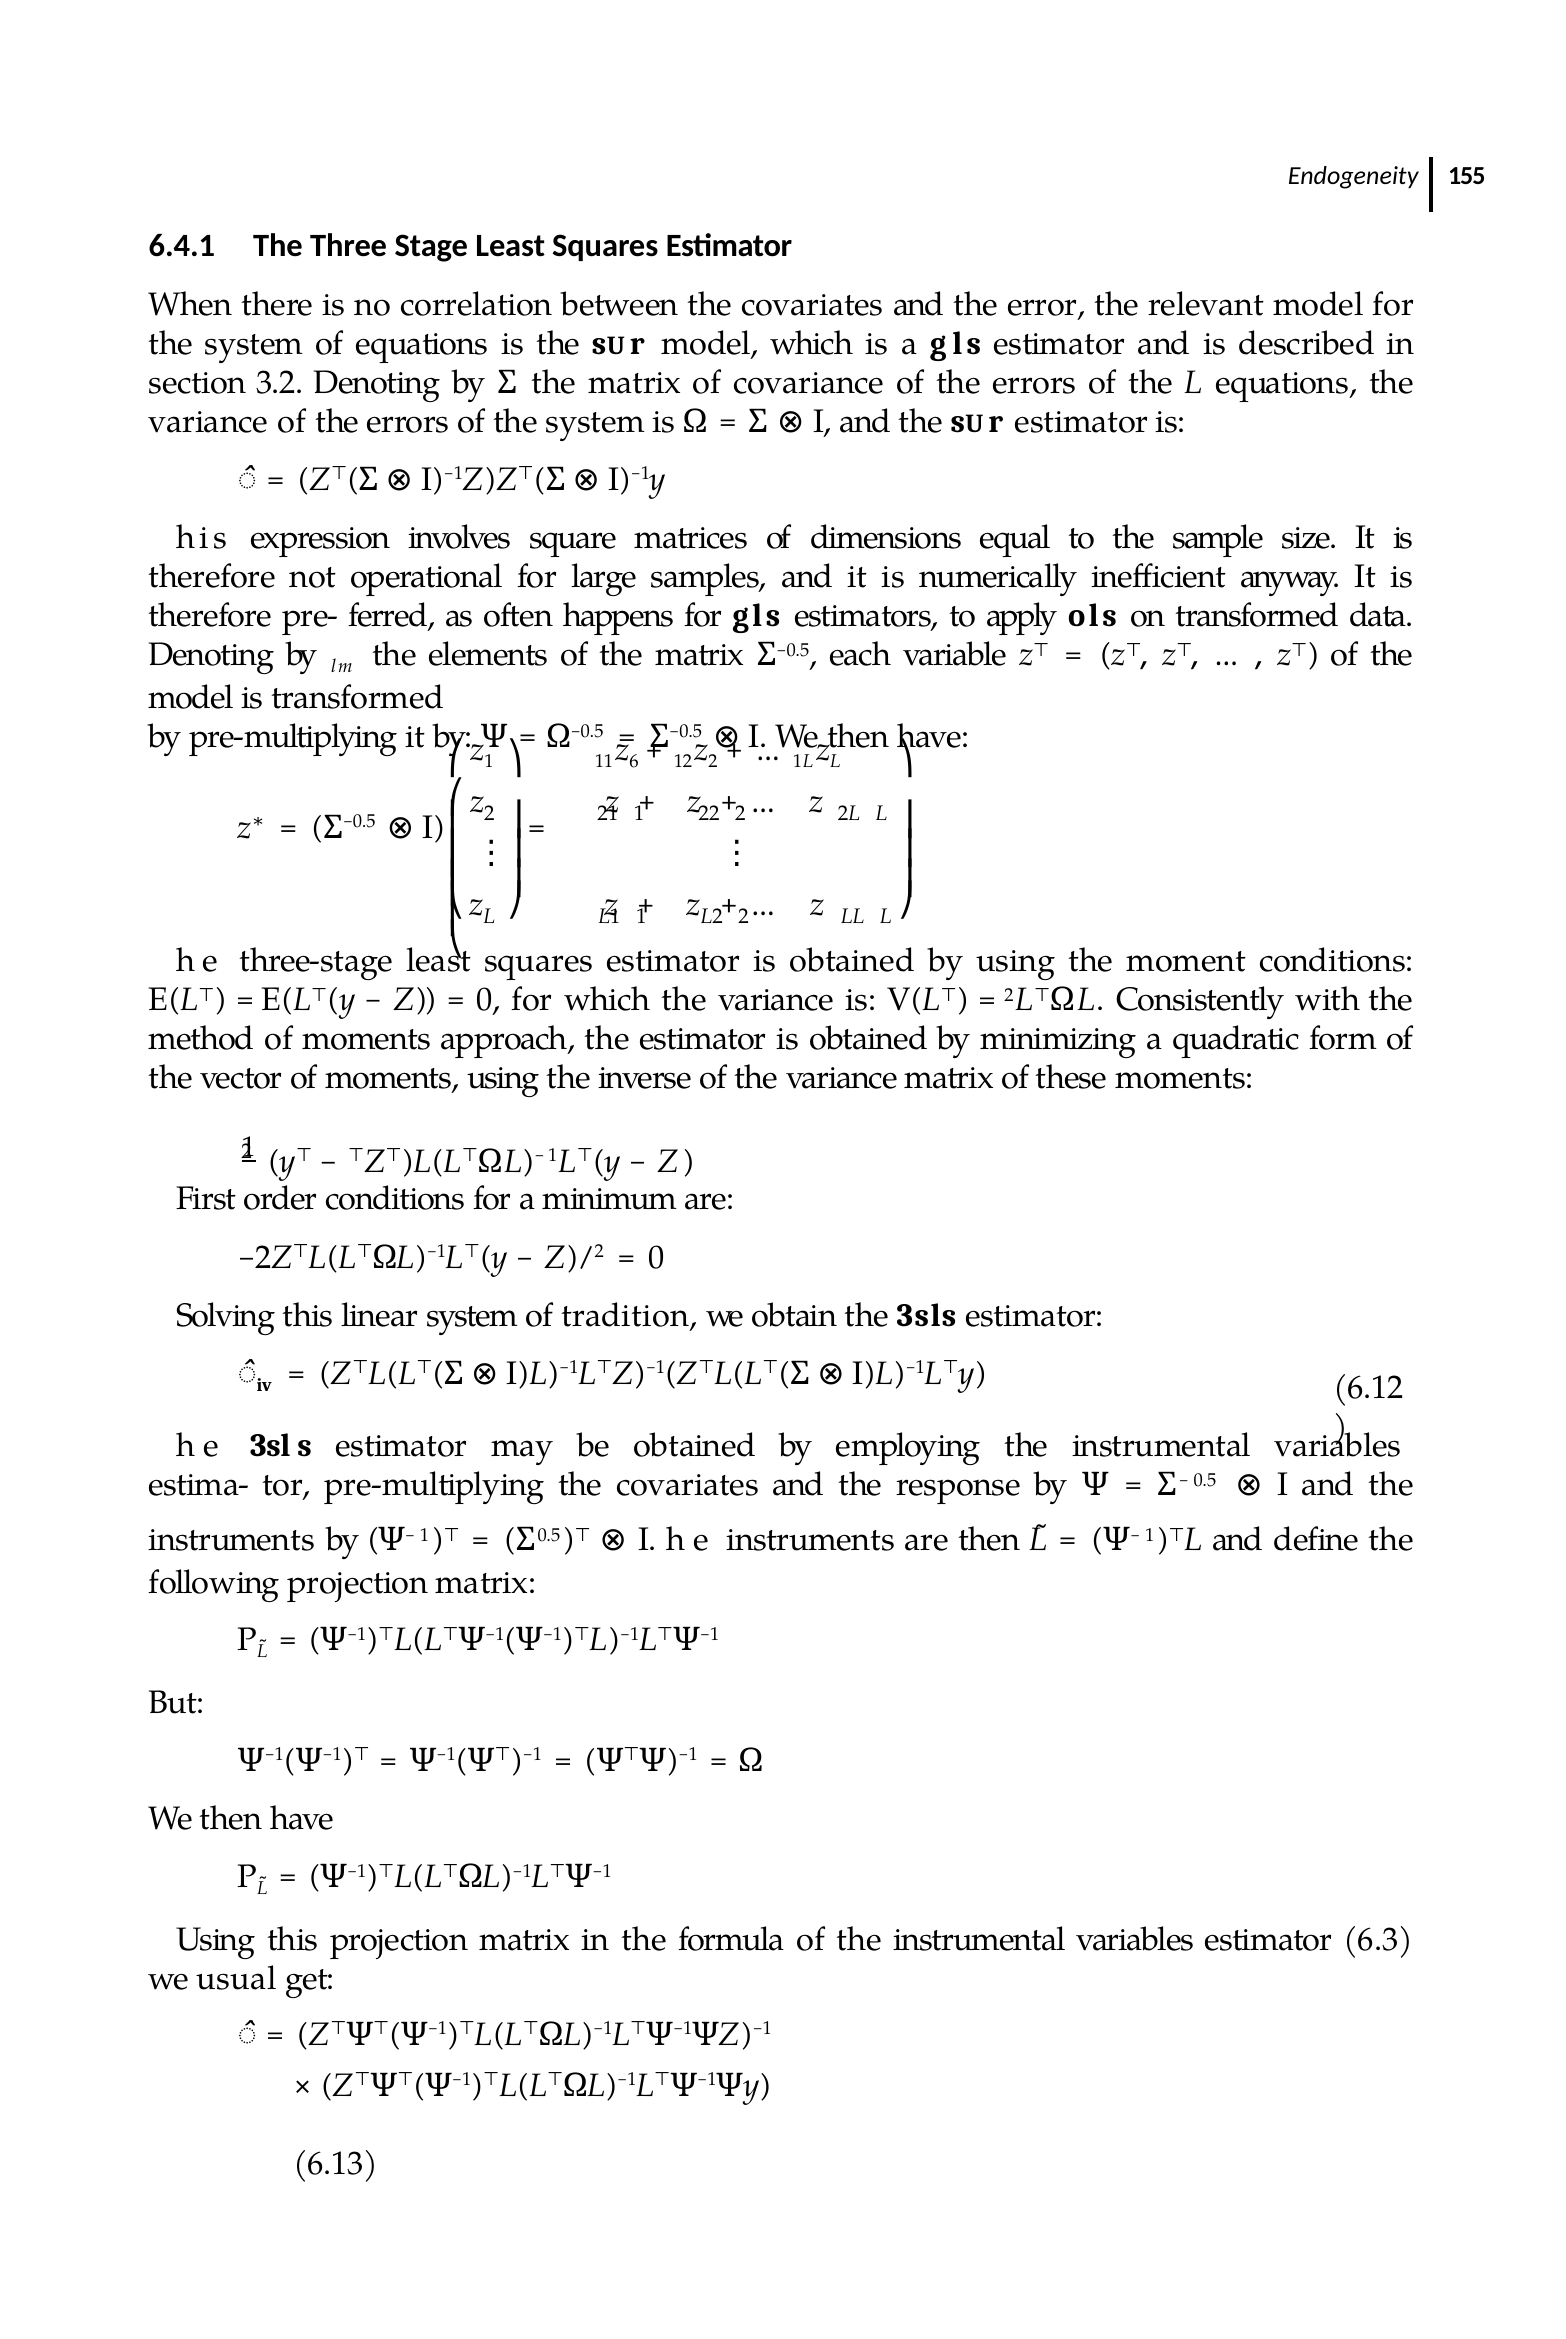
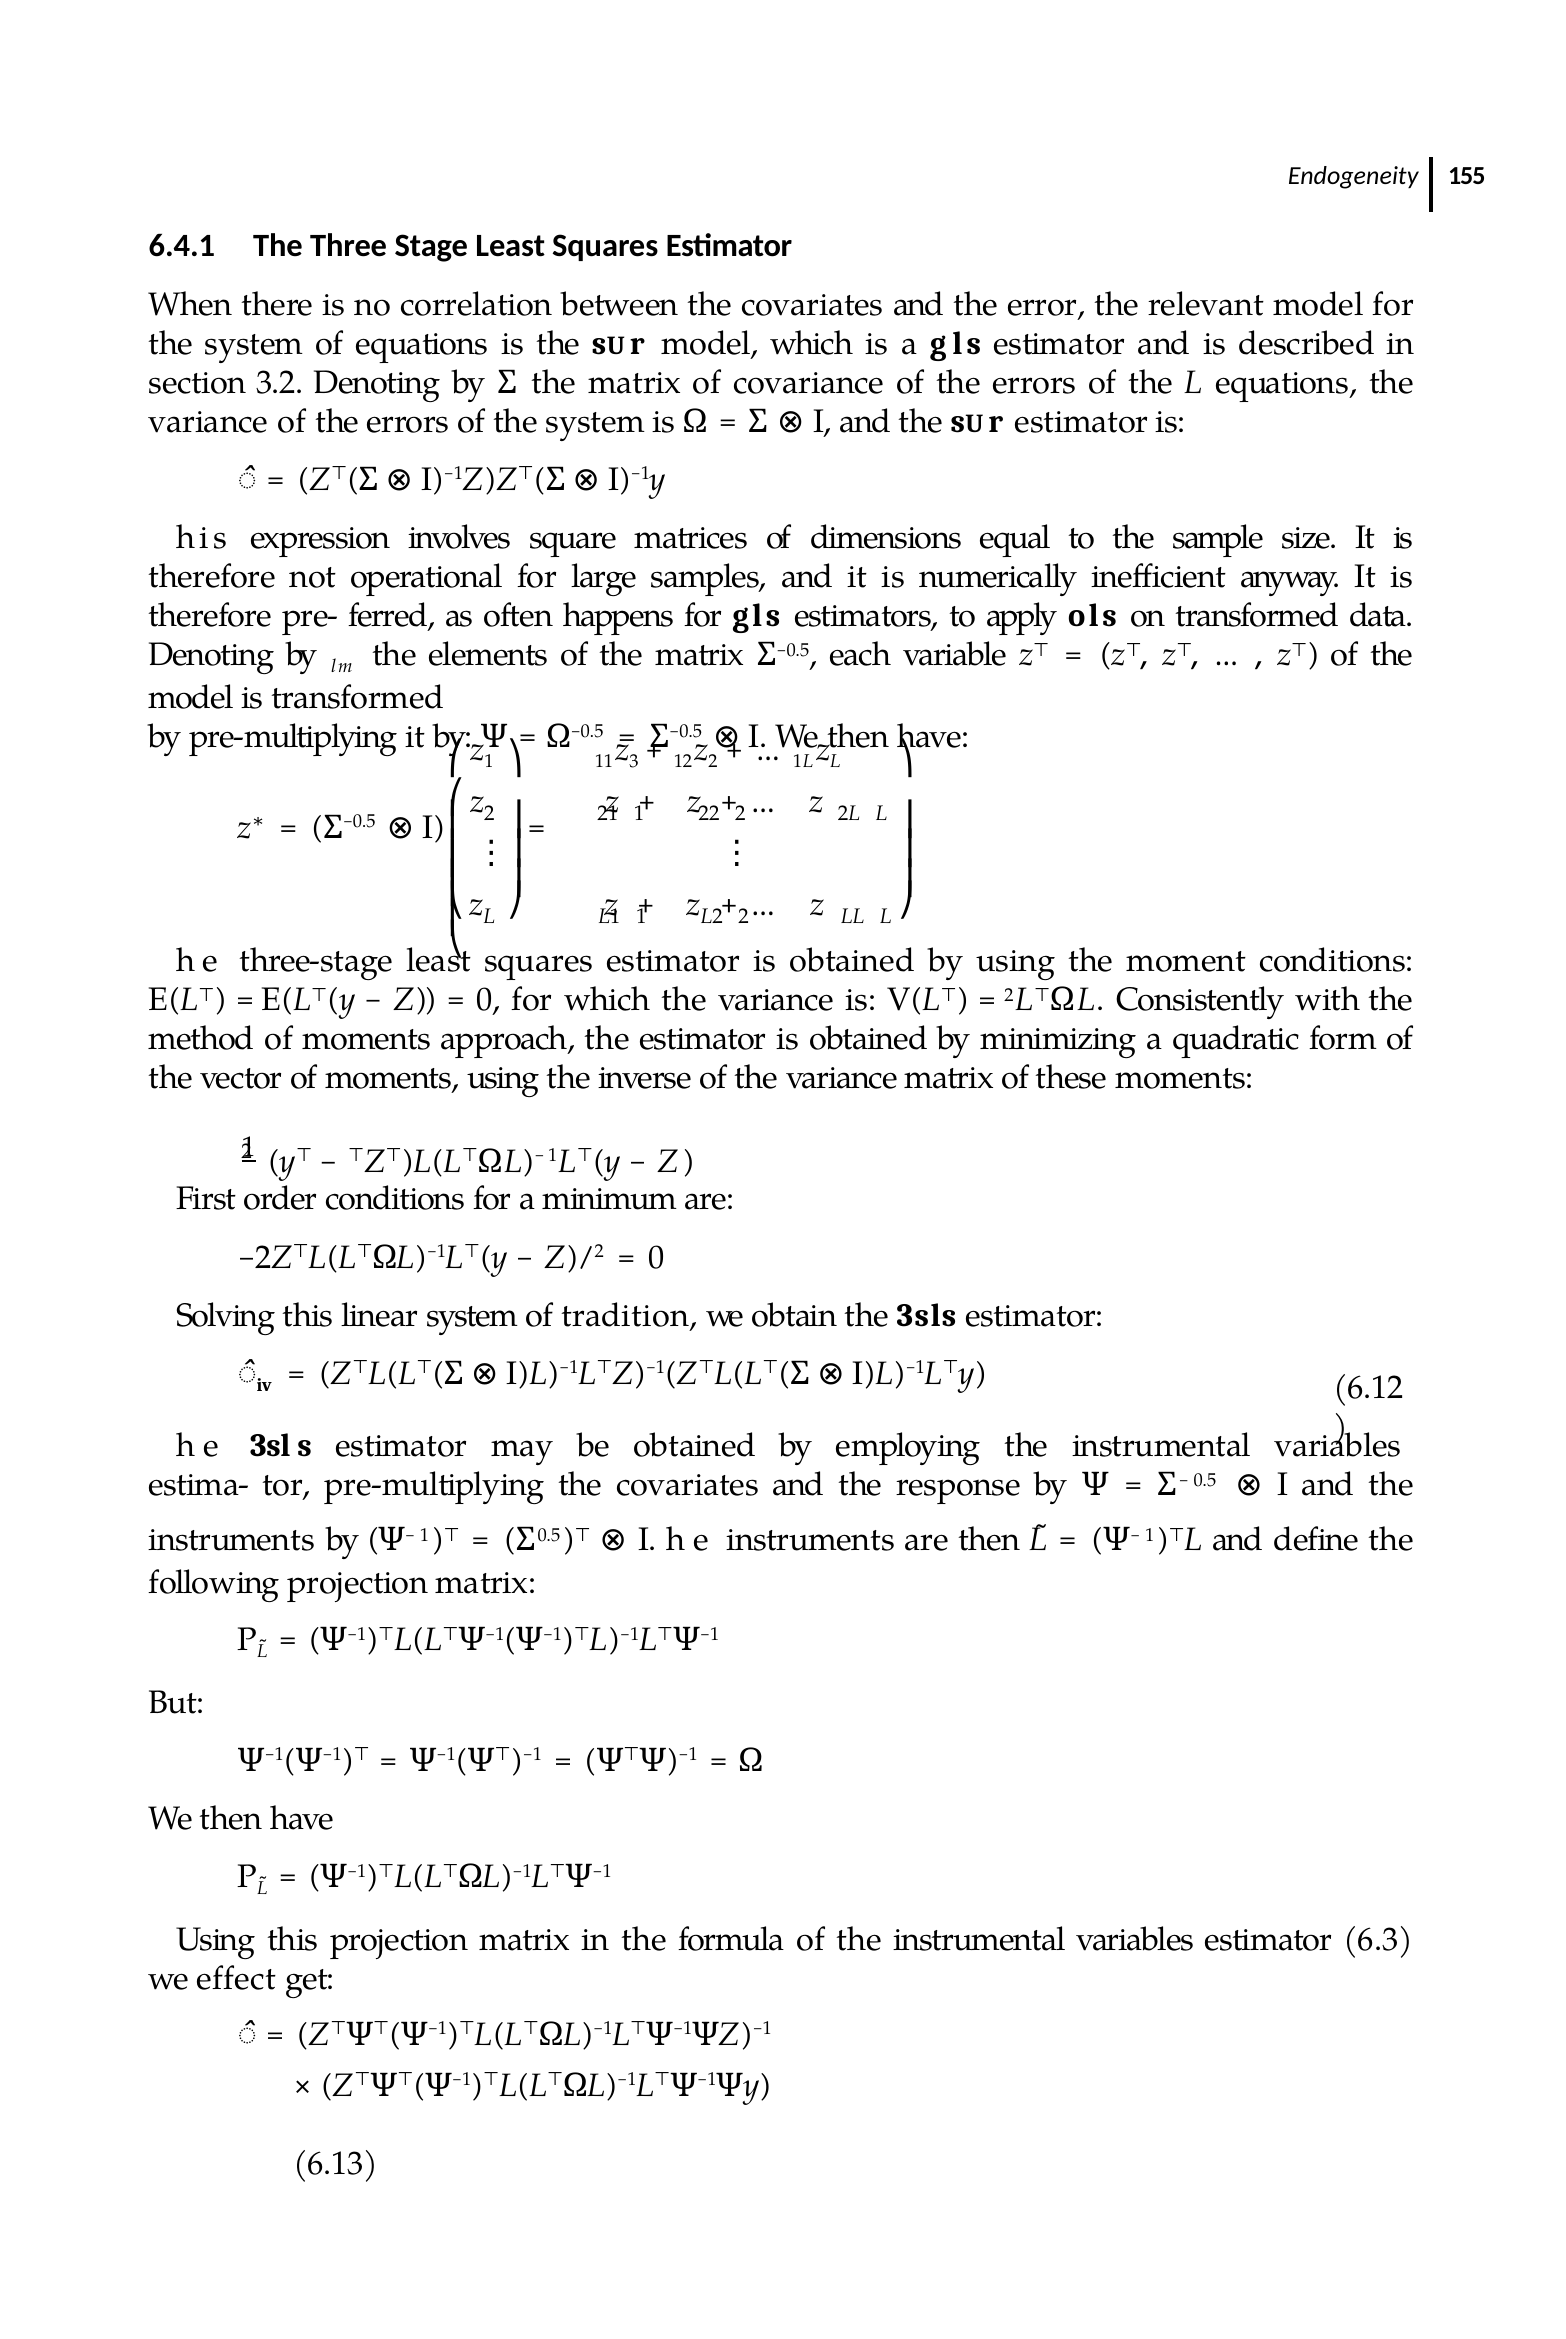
6: 6 -> 3 (634, 761)
usual: usual -> effect (236, 1979)
